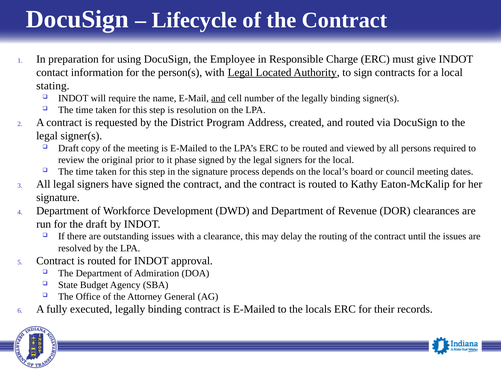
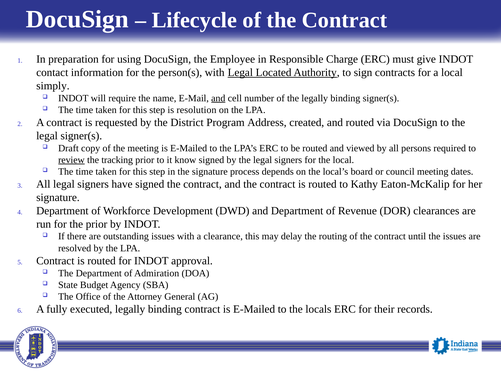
stating: stating -> simply (53, 86)
review underline: none -> present (71, 160)
original: original -> tracking (117, 160)
phase: phase -> know (185, 160)
the draft: draft -> prior (97, 225)
